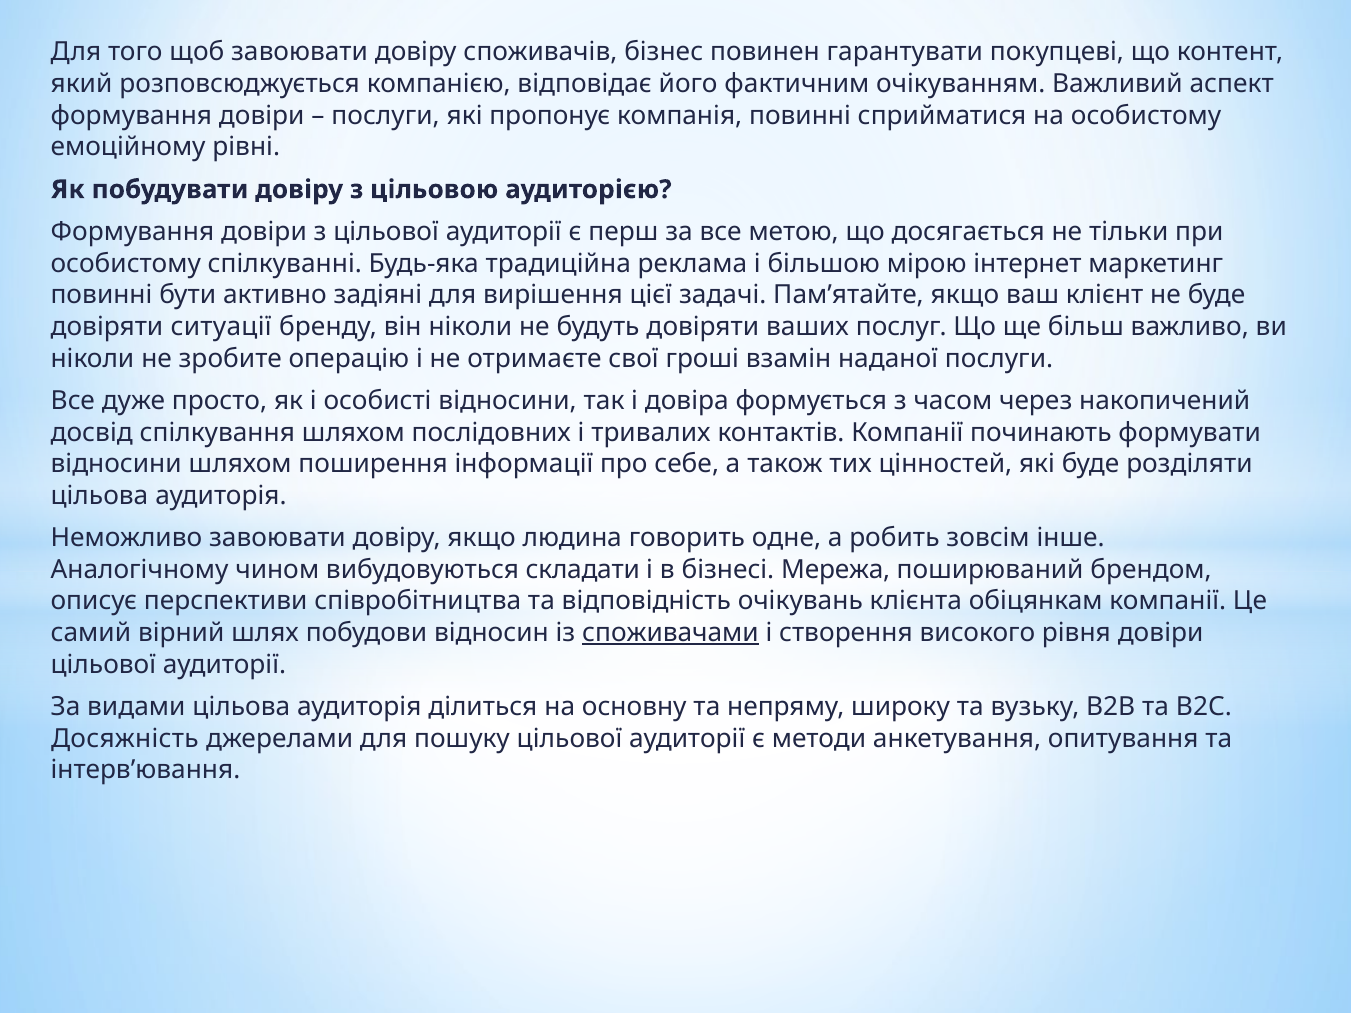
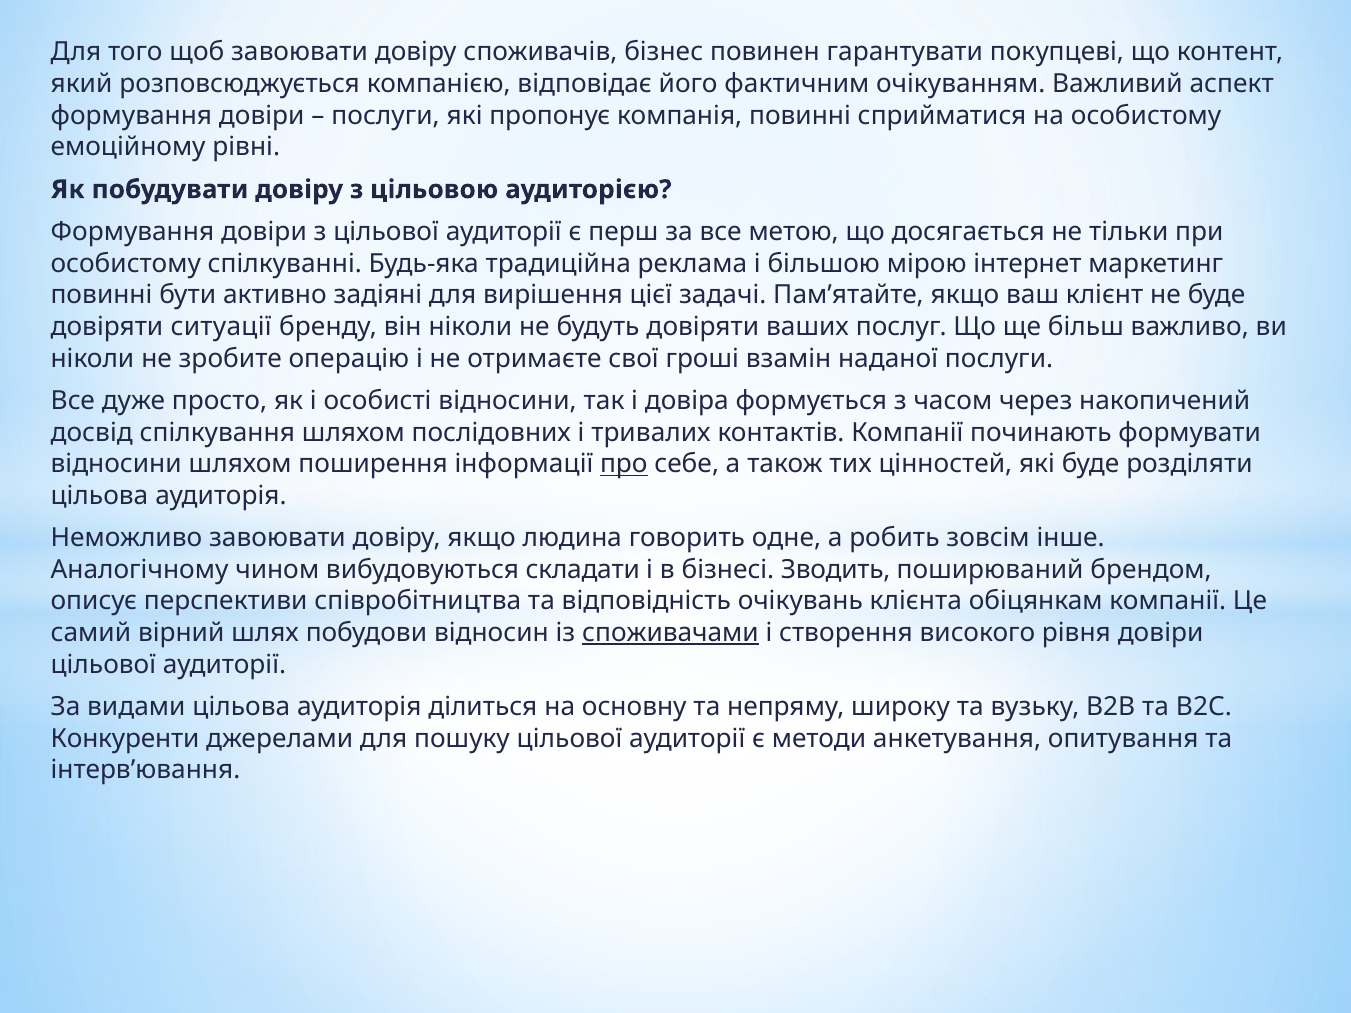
про underline: none -> present (624, 464)
Мережа: Мережа -> Зводить (836, 570)
Досяжність: Досяжність -> Конкуренти (125, 739)
